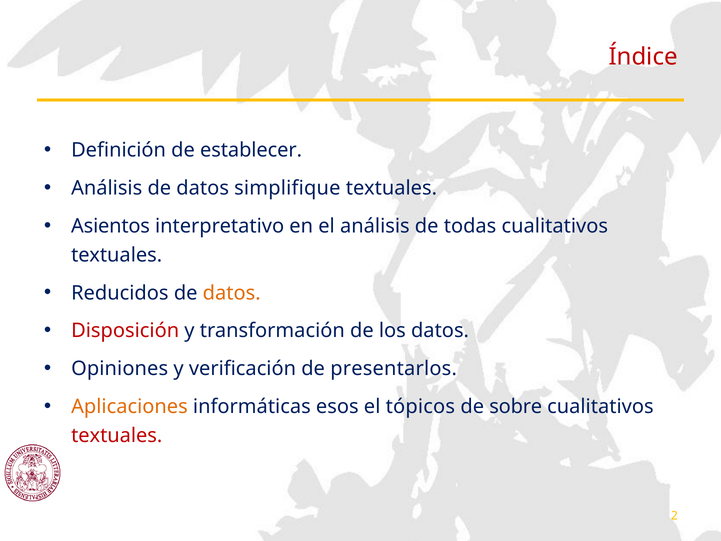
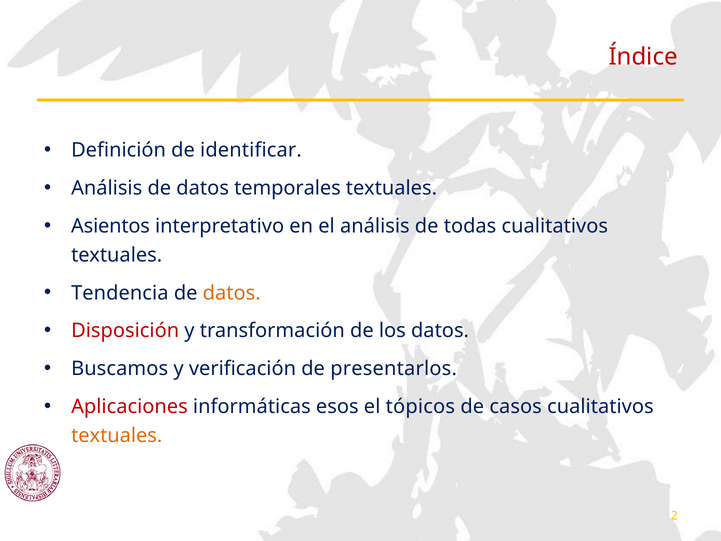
establecer: establecer -> identificar (251, 150)
simplifique: simplifique -> temporales (287, 188)
Reducidos: Reducidos -> Tendencia (120, 293)
Opiniones: Opiniones -> Buscamos (120, 369)
Aplicaciones colour: orange -> red (129, 407)
sobre: sobre -> casos (516, 407)
textuales colour: red -> orange (117, 435)
